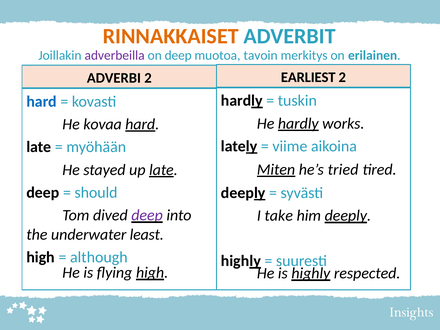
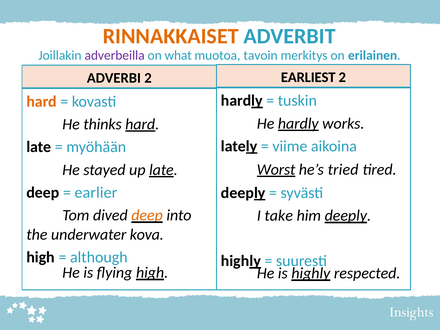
on deep: deep -> what (178, 56)
hard colour: blue -> orange (42, 101)
kovaa: kovaa -> thinks (103, 124)
Miten: Miten -> Worst (276, 170)
should: should -> earlier (96, 193)
deep colour: purple -> orange (147, 215)
least: least -> kova (147, 234)
